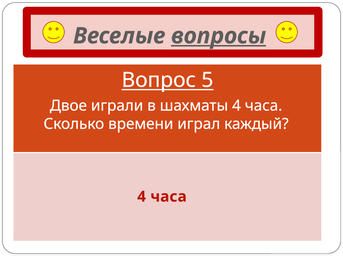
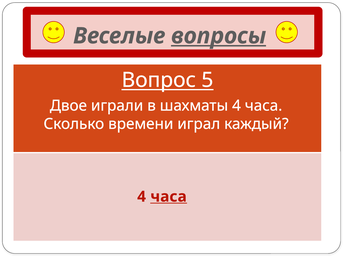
часа underline: none -> present (169, 197)
